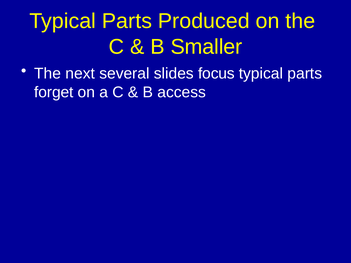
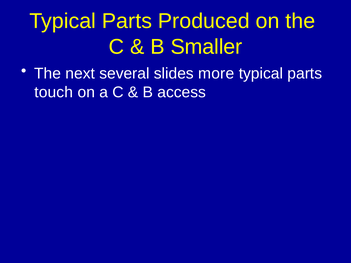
focus: focus -> more (216, 74)
forget: forget -> touch (54, 92)
